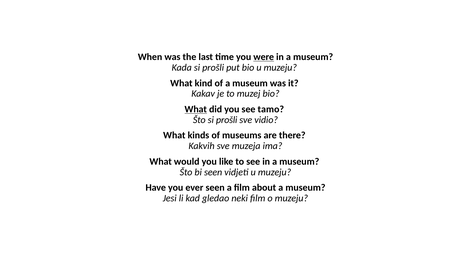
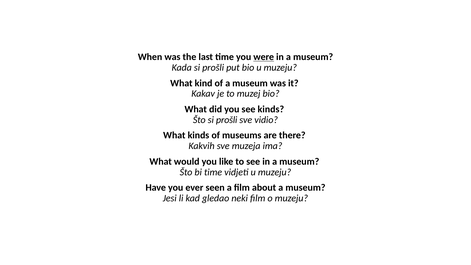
What underline: present -> none (196, 109)
see tamo: tamo -> kinds (271, 109)
bi seen: seen -> time (213, 172)
